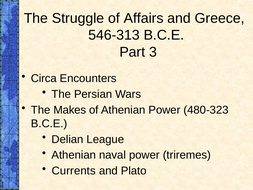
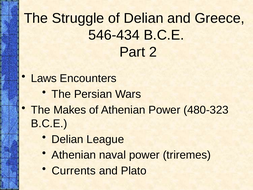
of Affairs: Affairs -> Delian (144, 18)
546-313: 546-313 -> 546-434 (114, 35)
3: 3 -> 2 (153, 52)
Circa: Circa -> Laws (44, 78)
